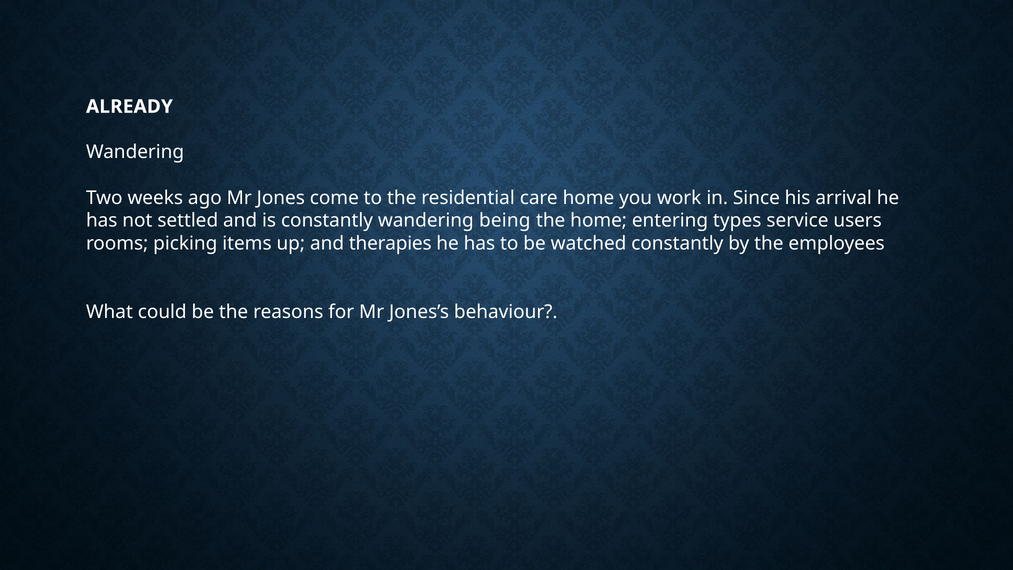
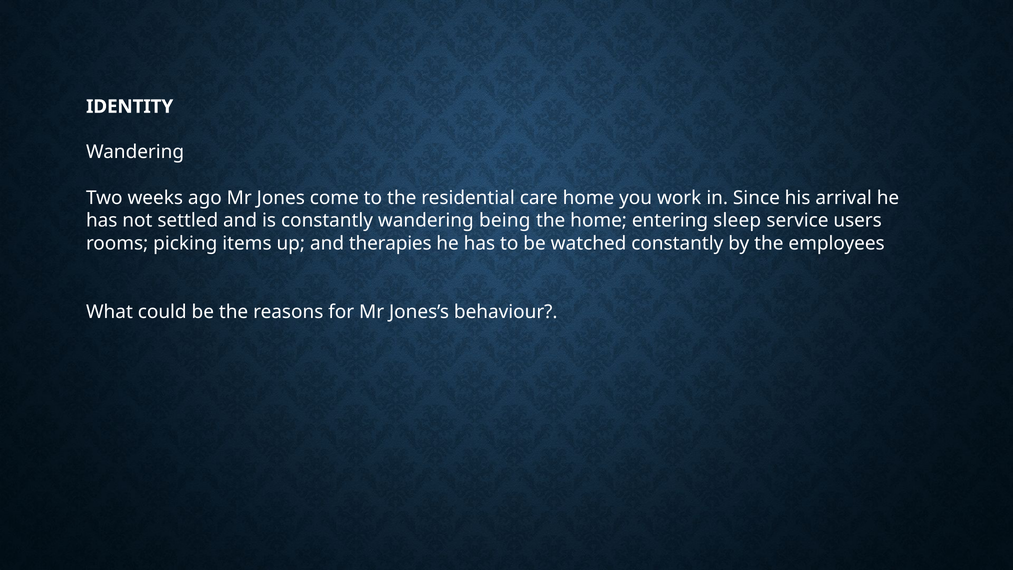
ALREADY: ALREADY -> IDENTITY (130, 107)
types: types -> sleep (737, 221)
